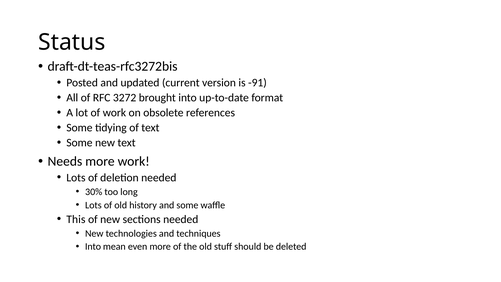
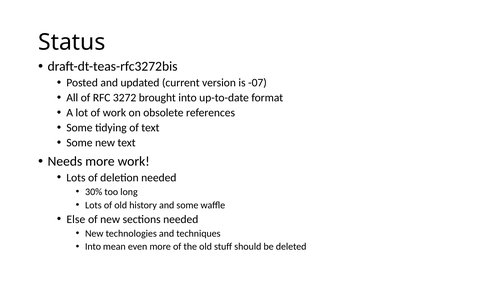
-91: -91 -> -07 (257, 83)
This: This -> Else (76, 219)
